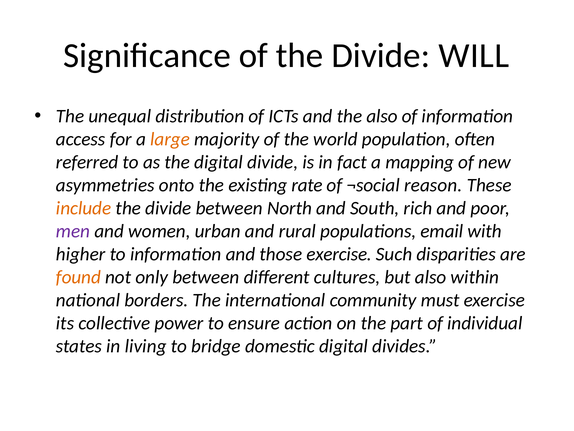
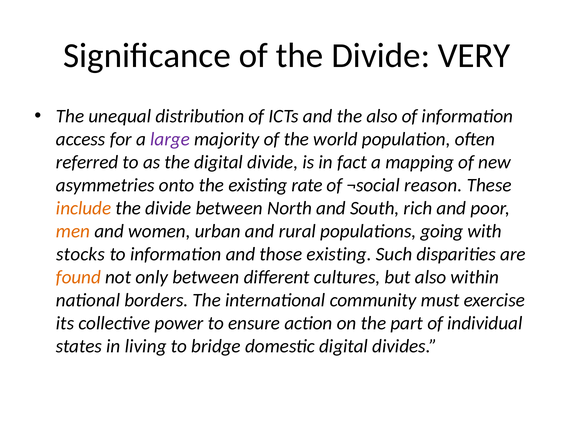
WILL: WILL -> VERY (474, 56)
large colour: orange -> purple (170, 139)
men colour: purple -> orange (73, 231)
email: email -> going (442, 231)
higher: higher -> stocks (81, 254)
those exercise: exercise -> existing (339, 254)
